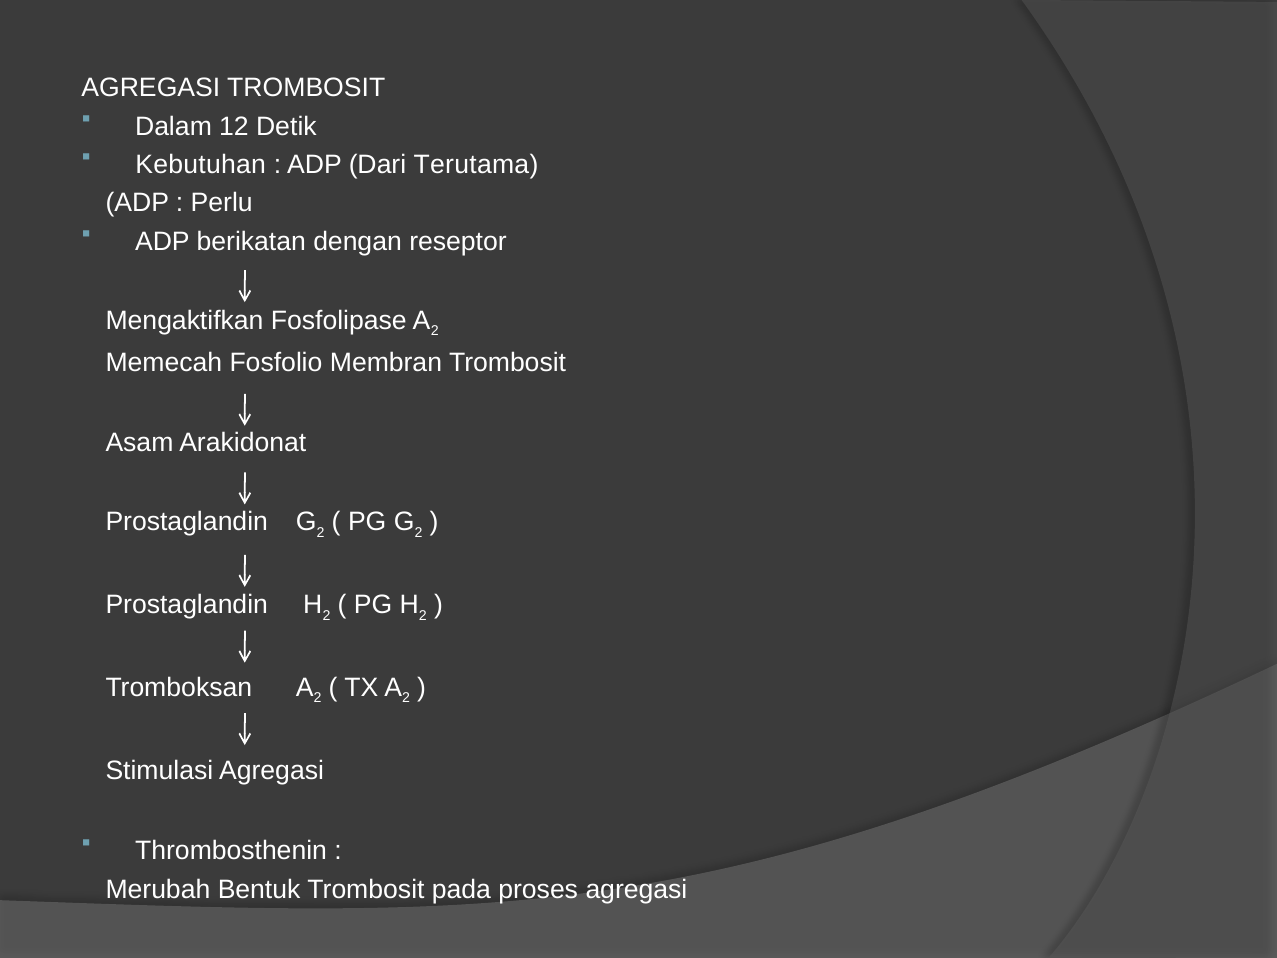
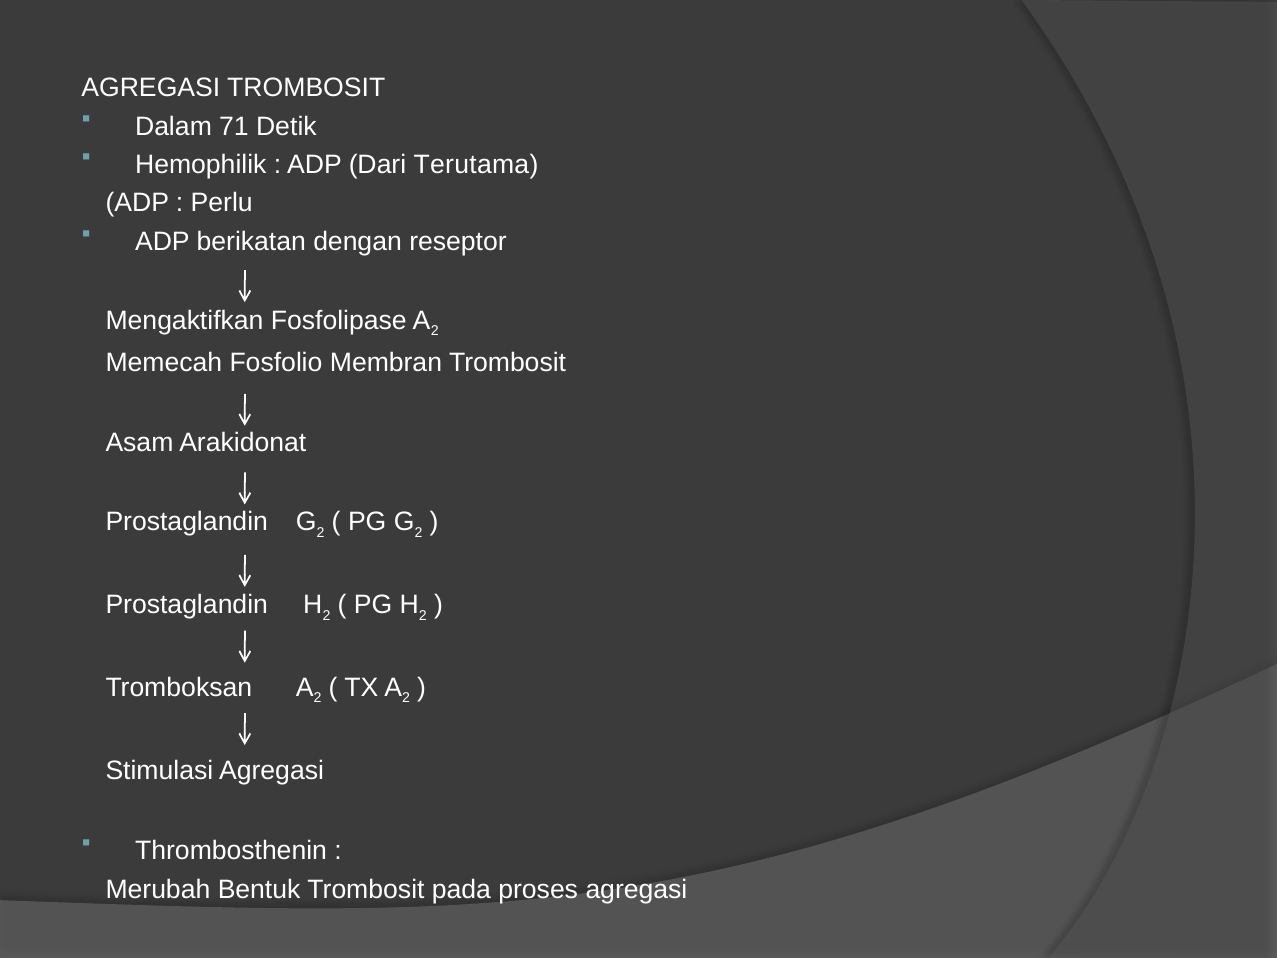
12: 12 -> 71 (234, 126)
Kebutuhan: Kebutuhan -> Hemophilik (201, 165)
